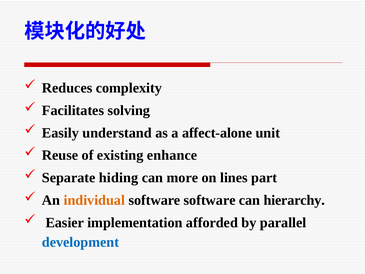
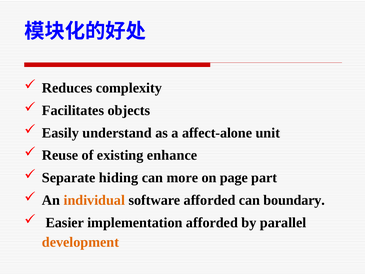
solving: solving -> objects (129, 110)
lines: lines -> page (234, 178)
software software: software -> afforded (210, 200)
hierarchy: hierarchy -> boundary (294, 200)
development colour: blue -> orange (81, 242)
